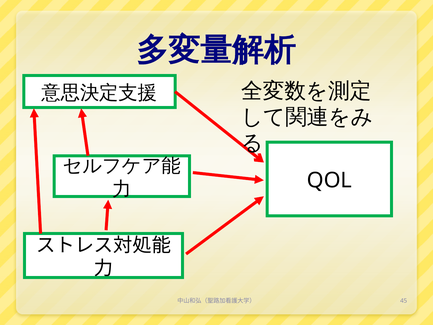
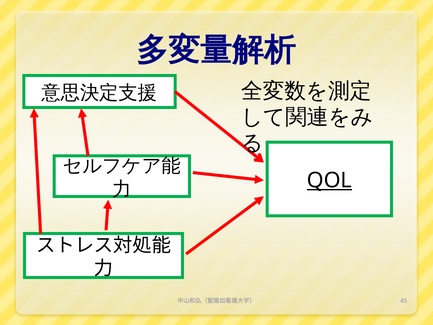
QOL underline: none -> present (329, 180)
